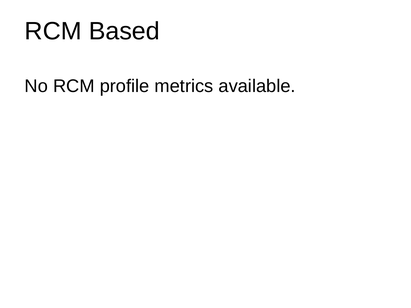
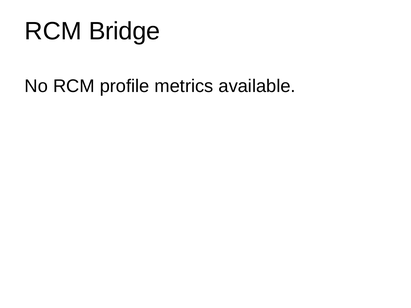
Based: Based -> Bridge (124, 31)
